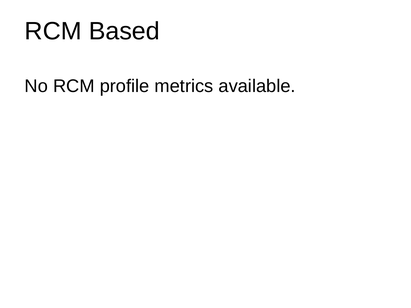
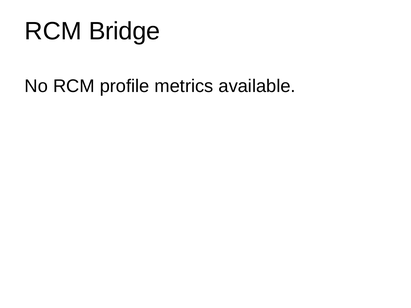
Based: Based -> Bridge (124, 31)
